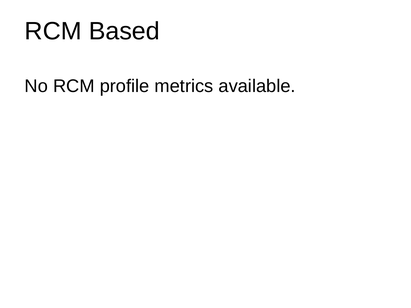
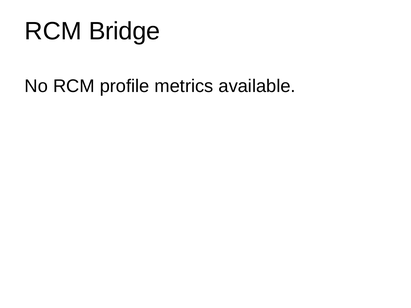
Based: Based -> Bridge (124, 31)
